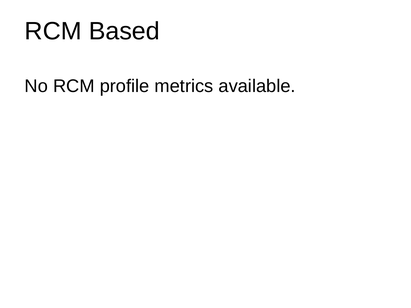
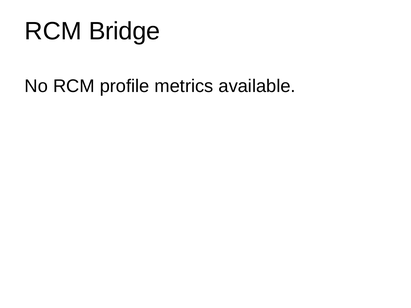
Based: Based -> Bridge (124, 31)
